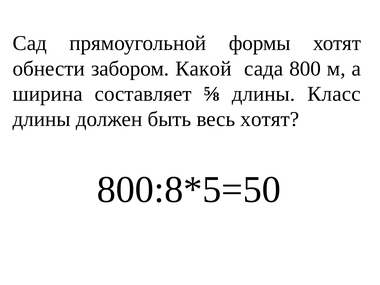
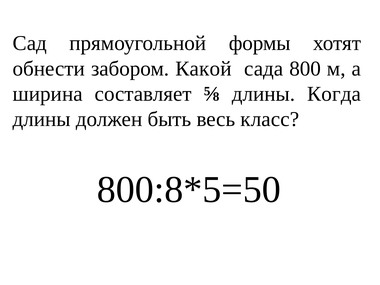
Класс: Класс -> Когда (334, 94)
весь хотят: хотят -> класс (270, 119)
